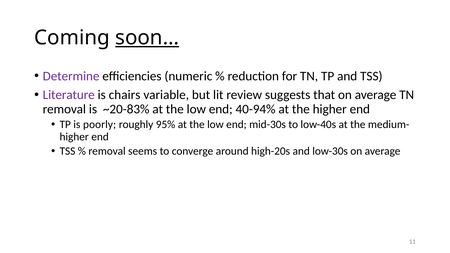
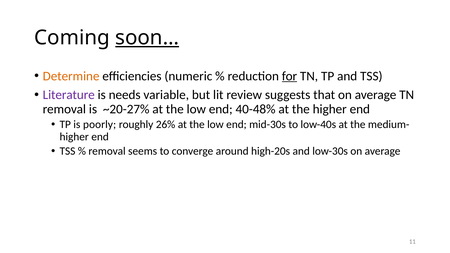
Determine colour: purple -> orange (71, 76)
for underline: none -> present (289, 76)
chairs: chairs -> needs (125, 95)
~20-83%: ~20-83% -> ~20-27% (126, 109)
40-94%: 40-94% -> 40-48% (256, 109)
95%: 95% -> 26% (166, 125)
